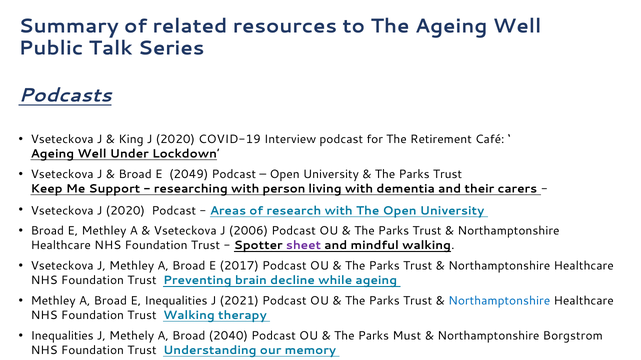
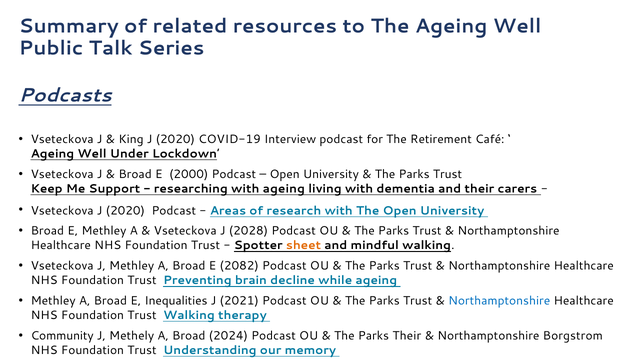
2049: 2049 -> 2000 (189, 174)
with person: person -> ageing (284, 189)
2006: 2006 -> 2028 (248, 231)
sheet colour: purple -> orange (304, 246)
2017: 2017 -> 2082 (239, 266)
Inequalities: Inequalities -> Community (62, 336)
2040: 2040 -> 2024 (228, 336)
Parks Must: Must -> Their (407, 336)
